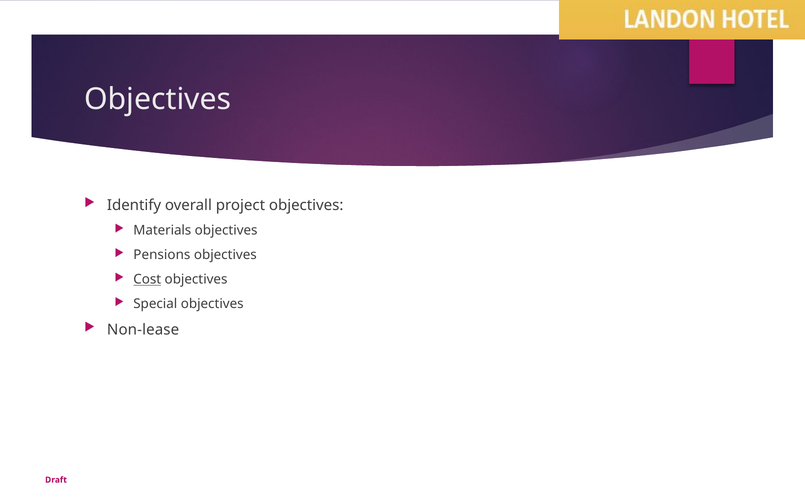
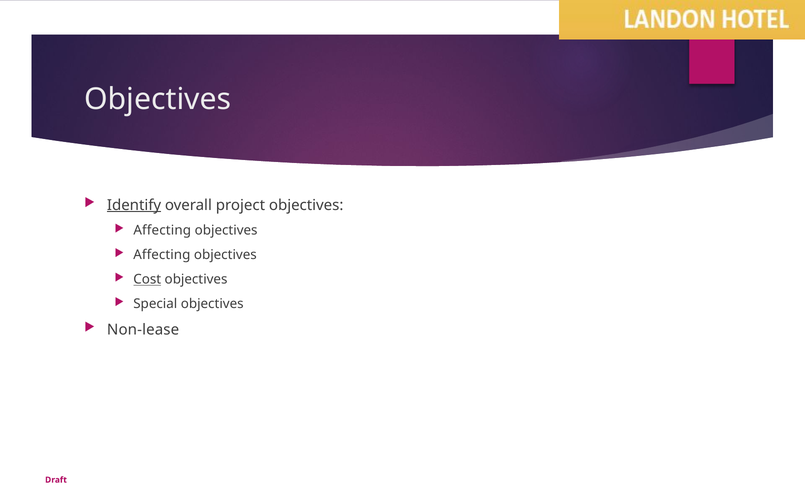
Identify underline: none -> present (134, 205)
Materials: Materials -> Affecting (162, 231)
Pensions: Pensions -> Affecting (162, 255)
